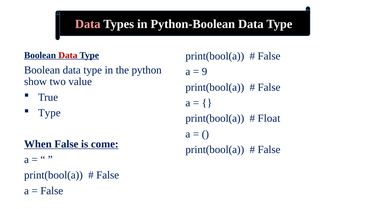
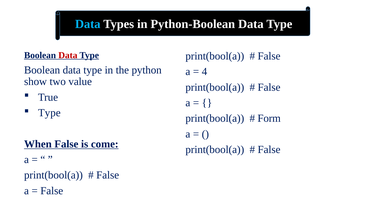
Data colour: pink -> light blue (88, 24)
9: 9 -> 4 (204, 72)
Float: Float -> Form (269, 118)
